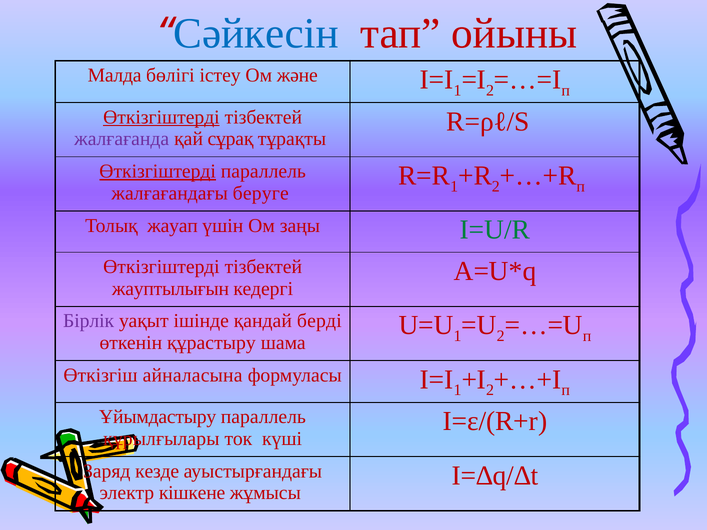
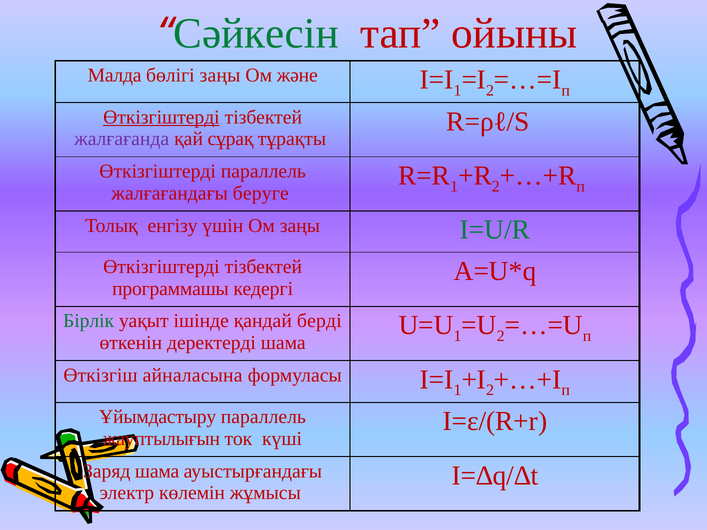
Сәйкесін colour: blue -> green (256, 33)
бөлігі істеу: істеу -> заңы (220, 75)
Өткізгіштерді underline: present -> none (158, 171)
жауап: жауап -> енгізу (173, 226)
жауптылығын: жауптылығын -> программашы (170, 289)
Бірлік colour: purple -> green (89, 321)
құрастыру: құрастыру -> деректерді (212, 343)
құрылғылары: құрылғылары -> жауптылығын (162, 439)
Заряд кезде: кезде -> шама (157, 471)
кішкене: кішкене -> көлемін (192, 493)
